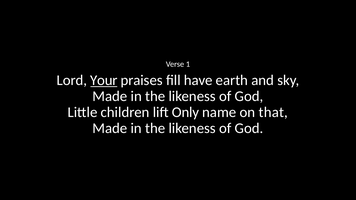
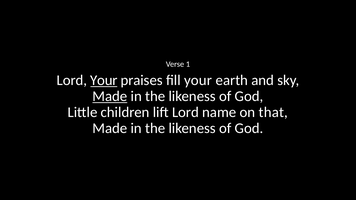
fill have: have -> your (198, 80)
Made underline: none -> present (110, 96)
lift Only: Only -> Lord (185, 112)
